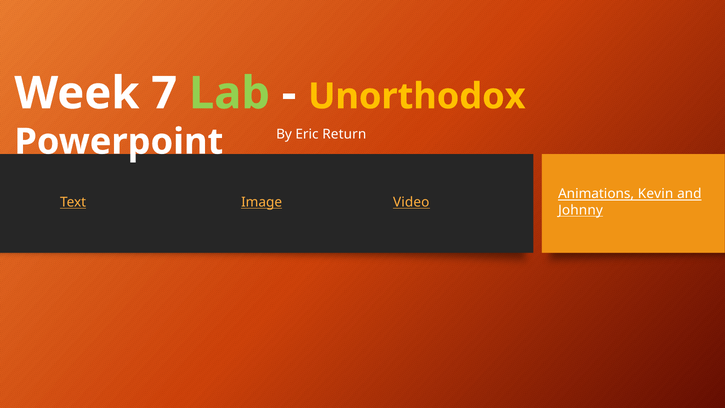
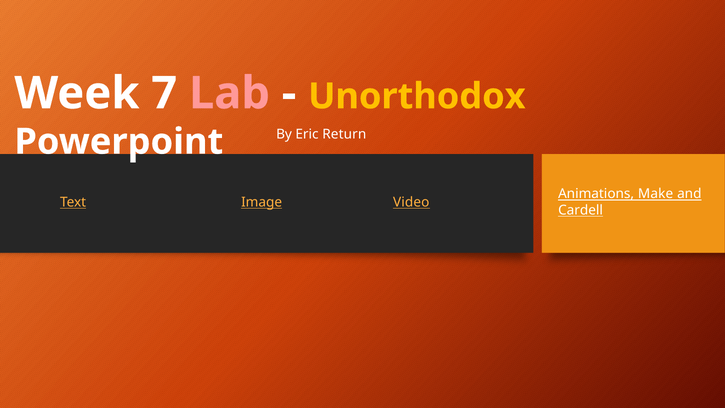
Lab colour: light green -> pink (229, 93)
Kevin: Kevin -> Make (656, 194)
Johnny: Johnny -> Cardell (581, 210)
